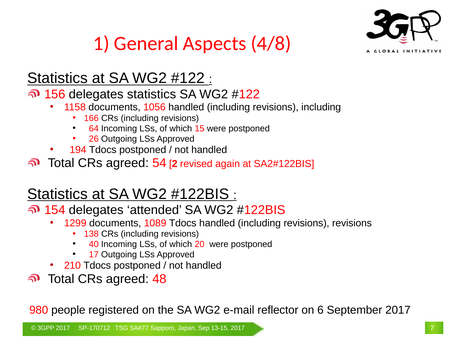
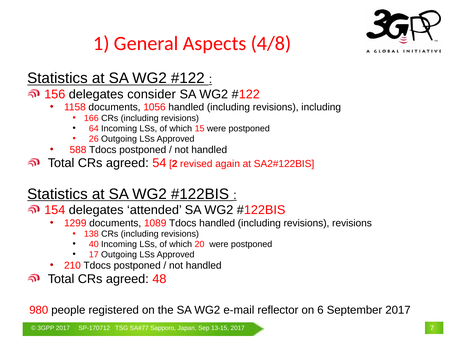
delegates statistics: statistics -> consider (152, 94)
194: 194 -> 588 (78, 150)
